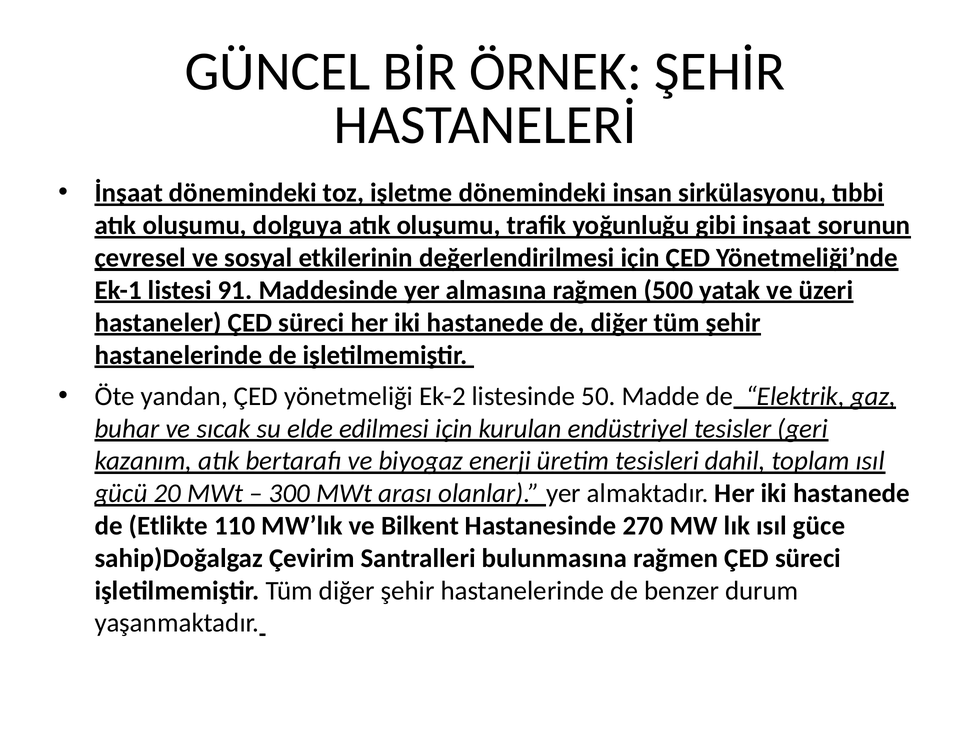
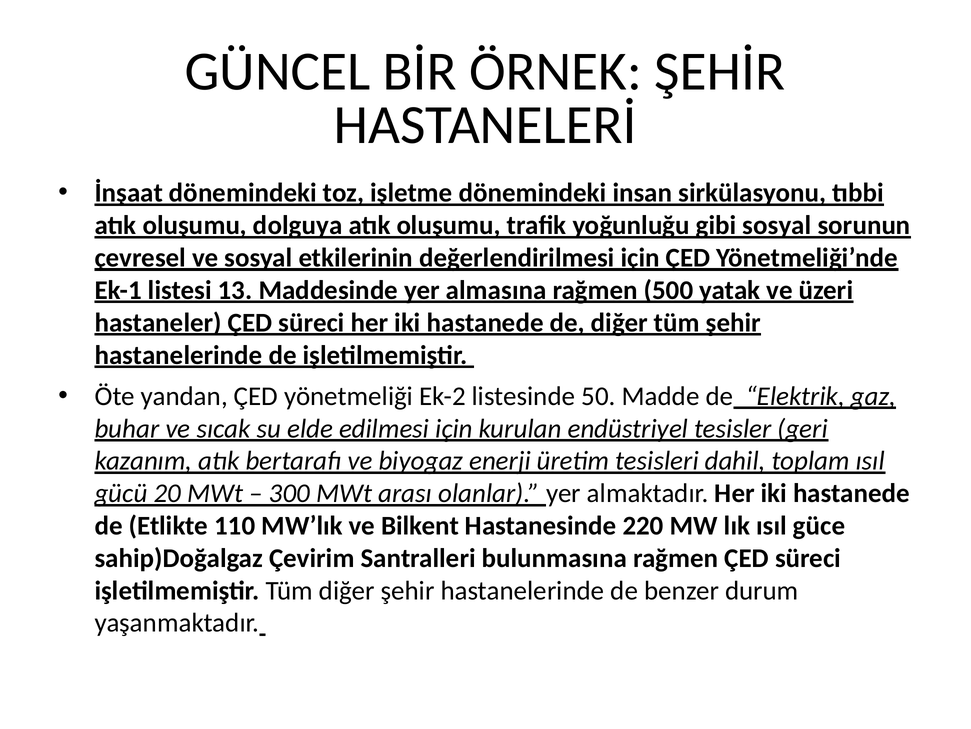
gibi inşaat: inşaat -> sosyal (777, 225)
91: 91 -> 13 (235, 290)
270: 270 -> 220 (643, 525)
